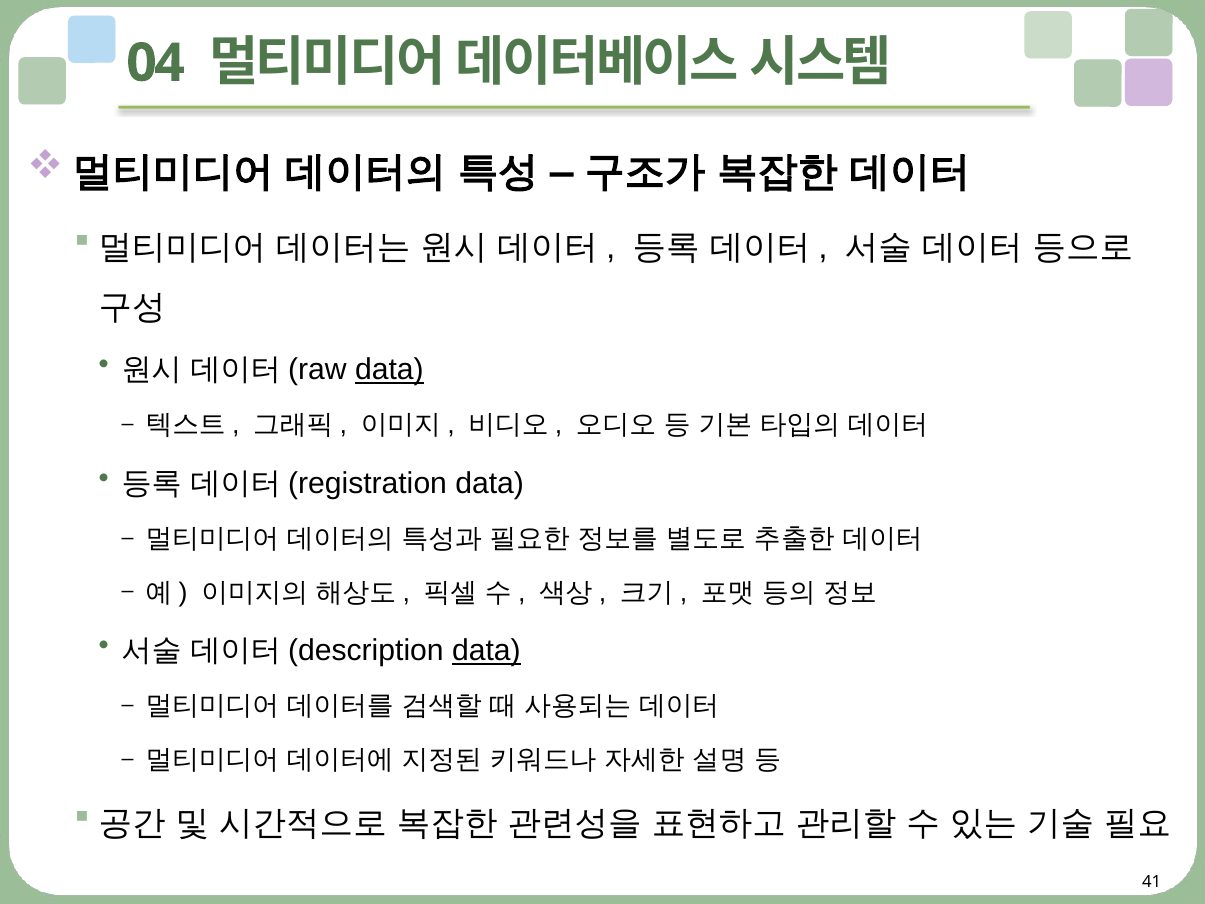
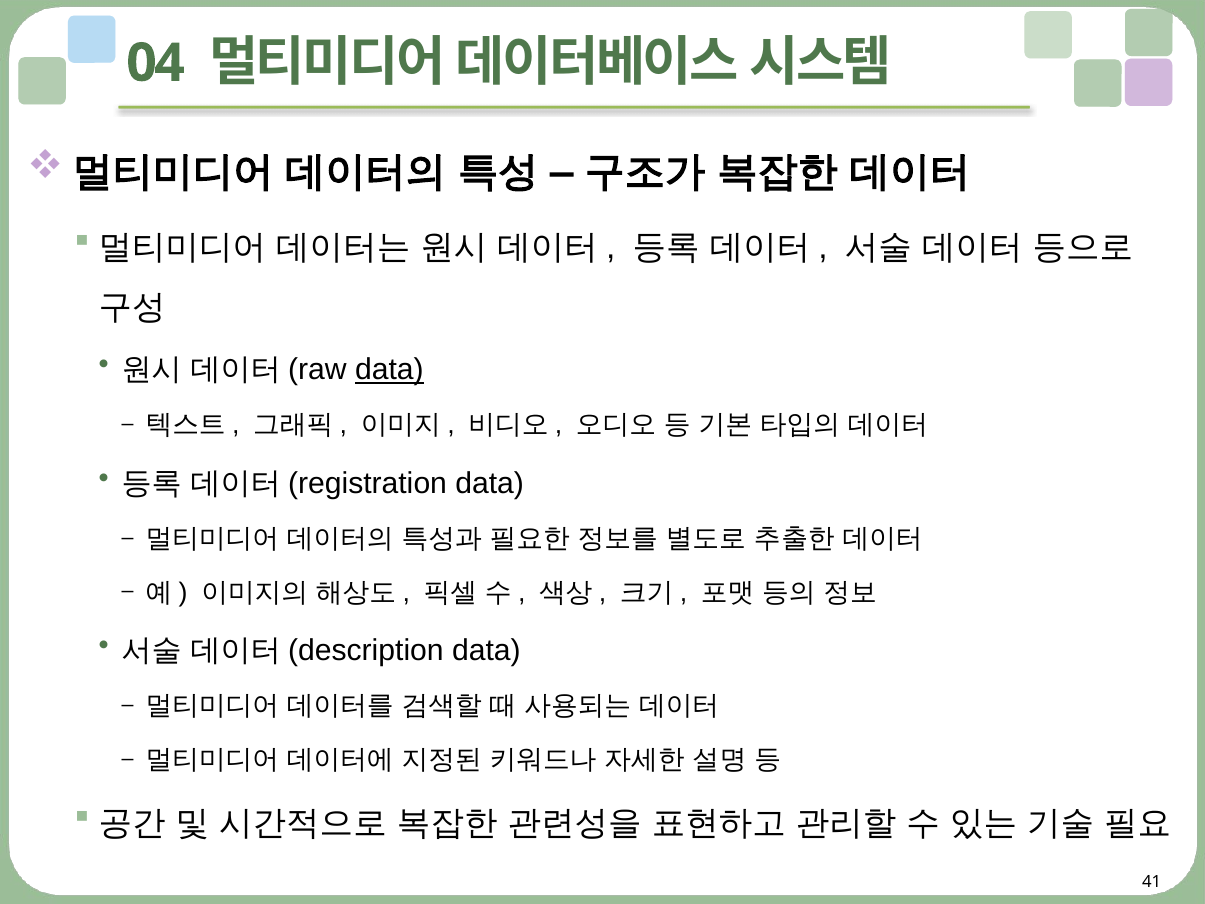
data underline: present -> none (486, 651)
